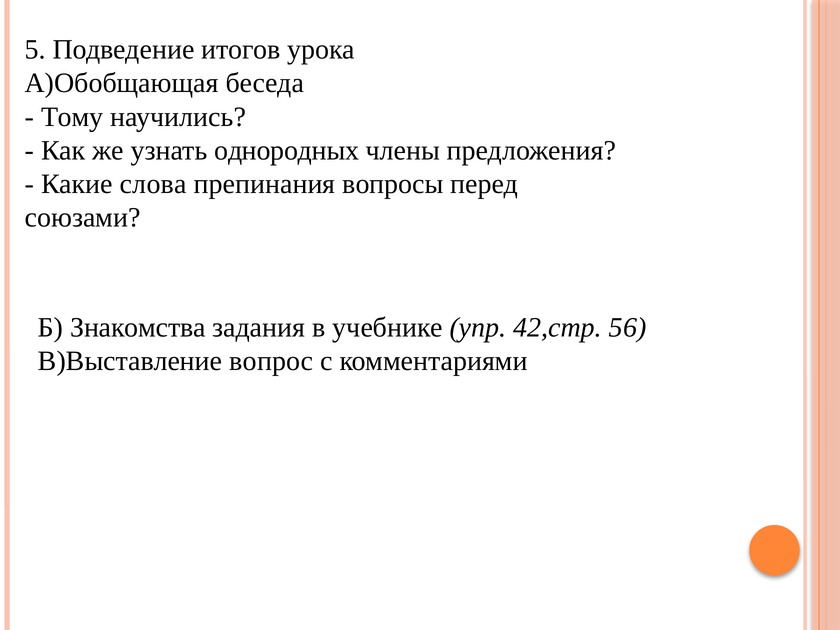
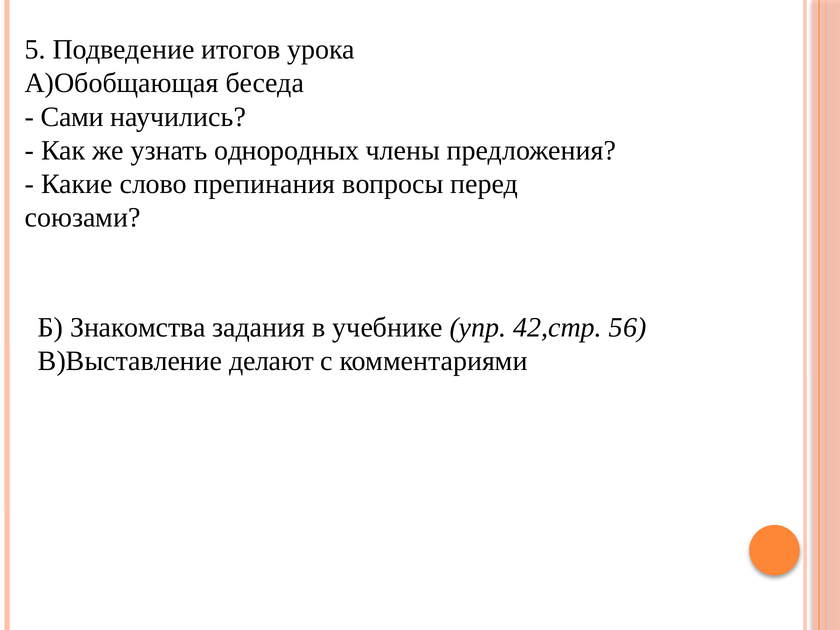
Тому: Тому -> Сами (72, 117)
слова: слова -> слово (153, 184)
вопрос: вопрос -> делают (271, 361)
